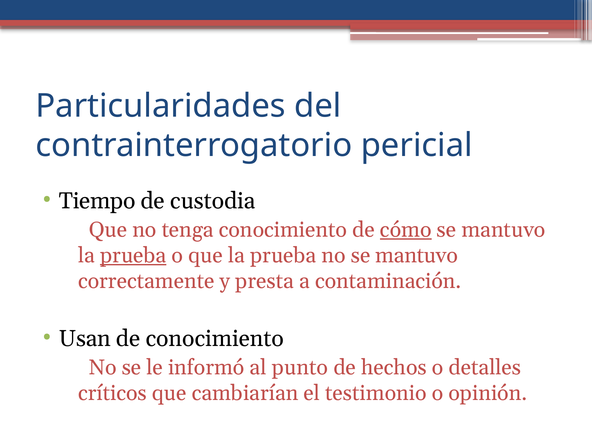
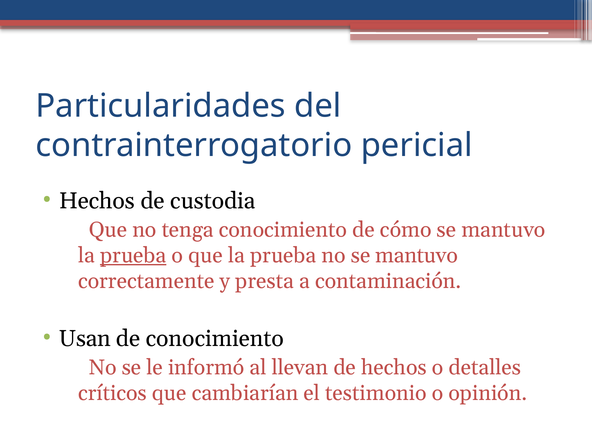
Tiempo: Tiempo -> Hechos (97, 201)
cómo underline: present -> none (406, 230)
punto: punto -> llevan (300, 367)
